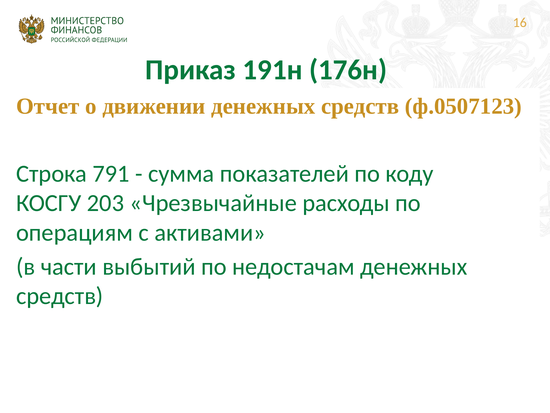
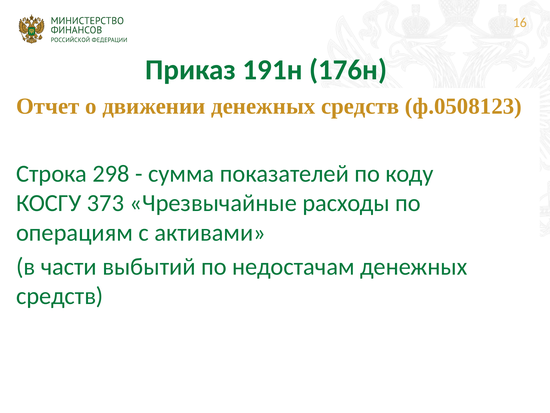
ф.0507123: ф.0507123 -> ф.0508123 (463, 106)
791: 791 -> 298 (111, 174)
203: 203 -> 373 (105, 203)
